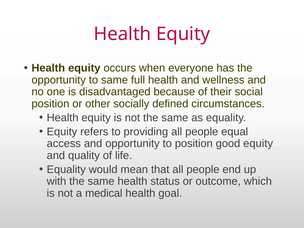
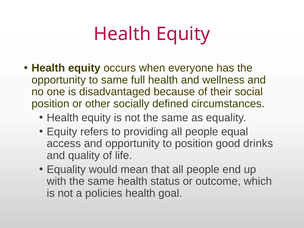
good equity: equity -> drinks (258, 144)
medical: medical -> policies (104, 193)
